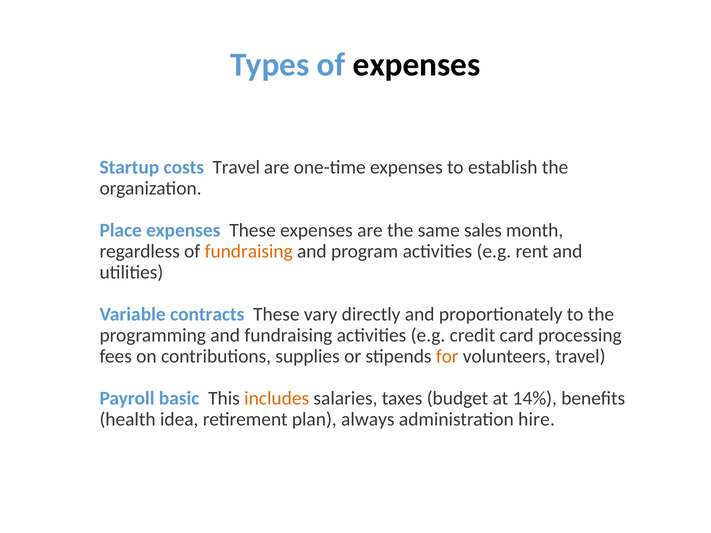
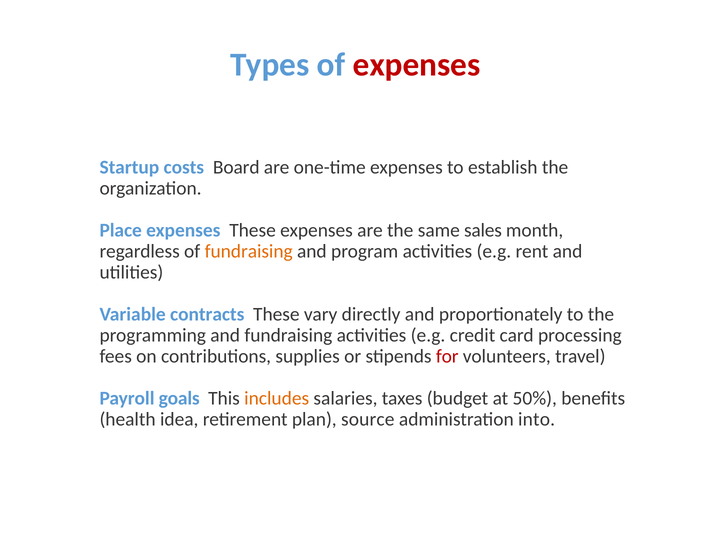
expenses colour: black -> red (417, 65)
costs Travel: Travel -> Board (236, 167)
for colour: orange -> red (447, 356)
basic: basic -> goals (179, 398)
14%: 14% -> 50% (535, 398)
always: always -> source (368, 419)
hire: hire -> into (537, 419)
